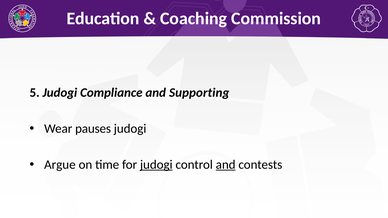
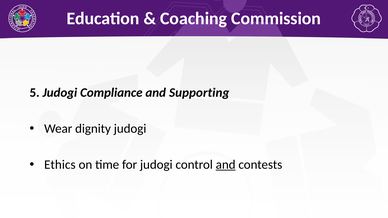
pauses: pauses -> dignity (93, 129)
Argue: Argue -> Ethics (60, 165)
judogi underline: present -> none (156, 165)
